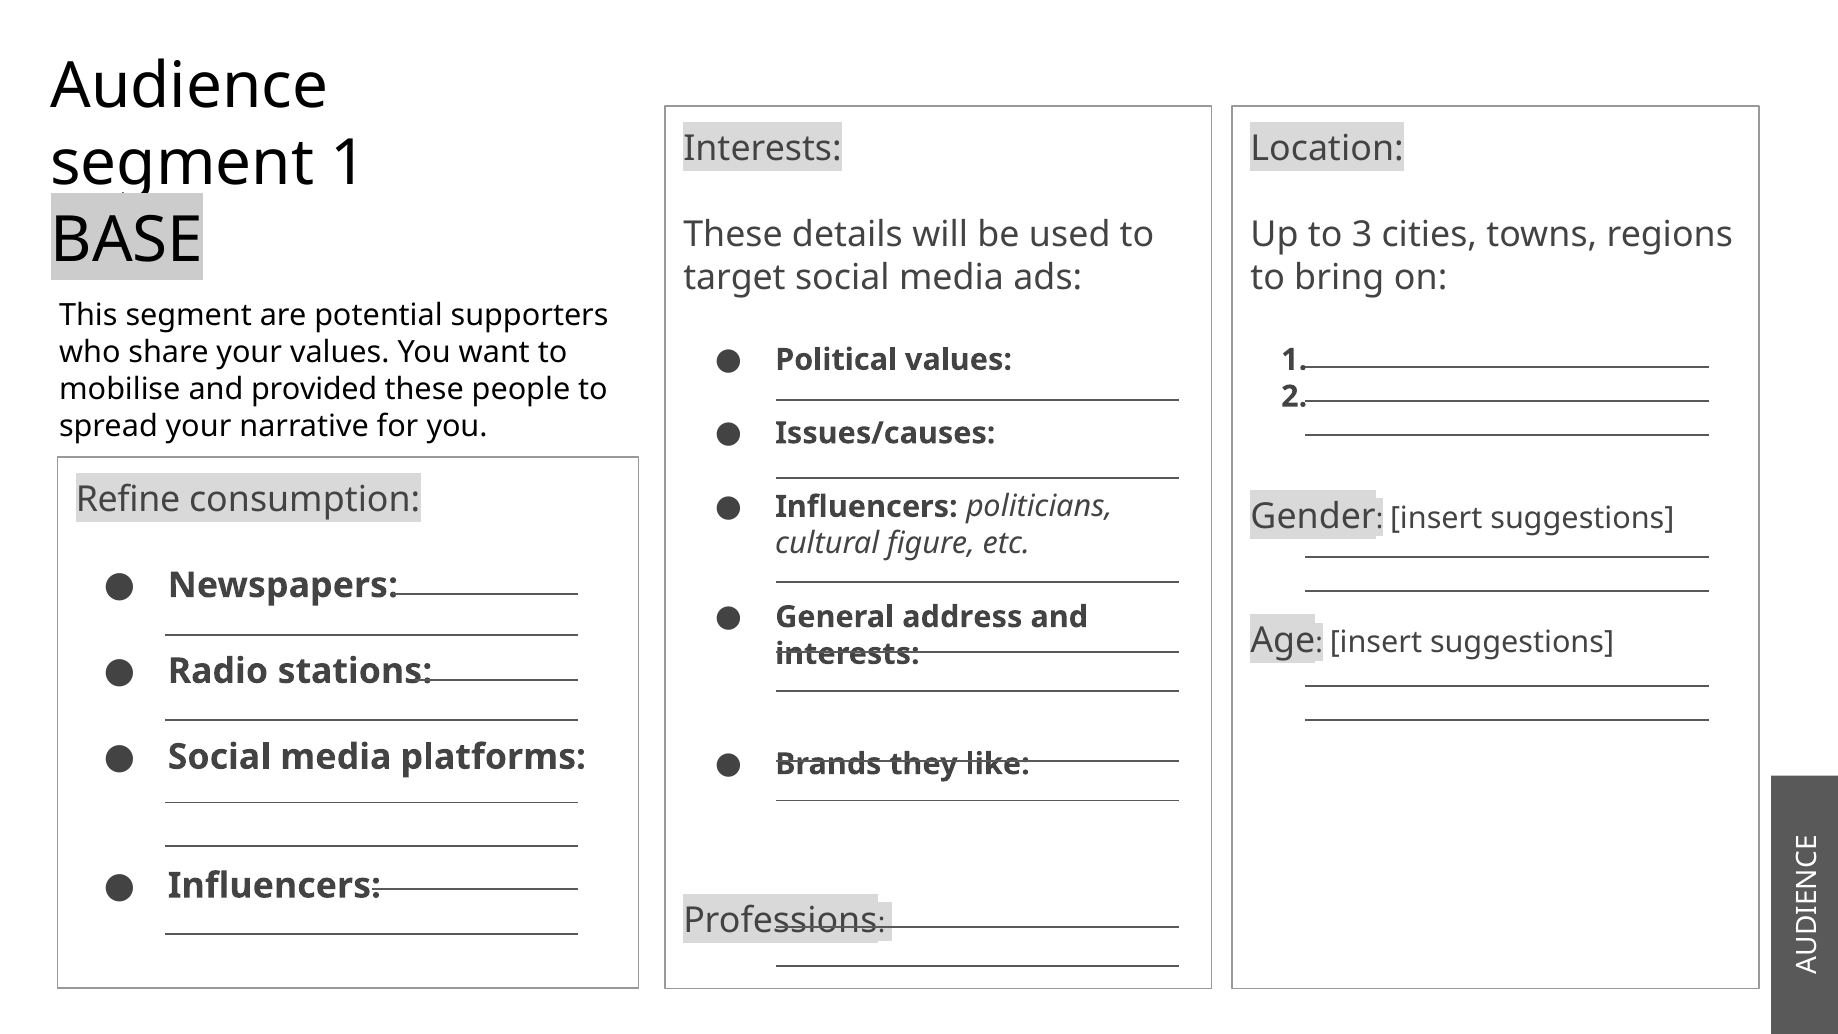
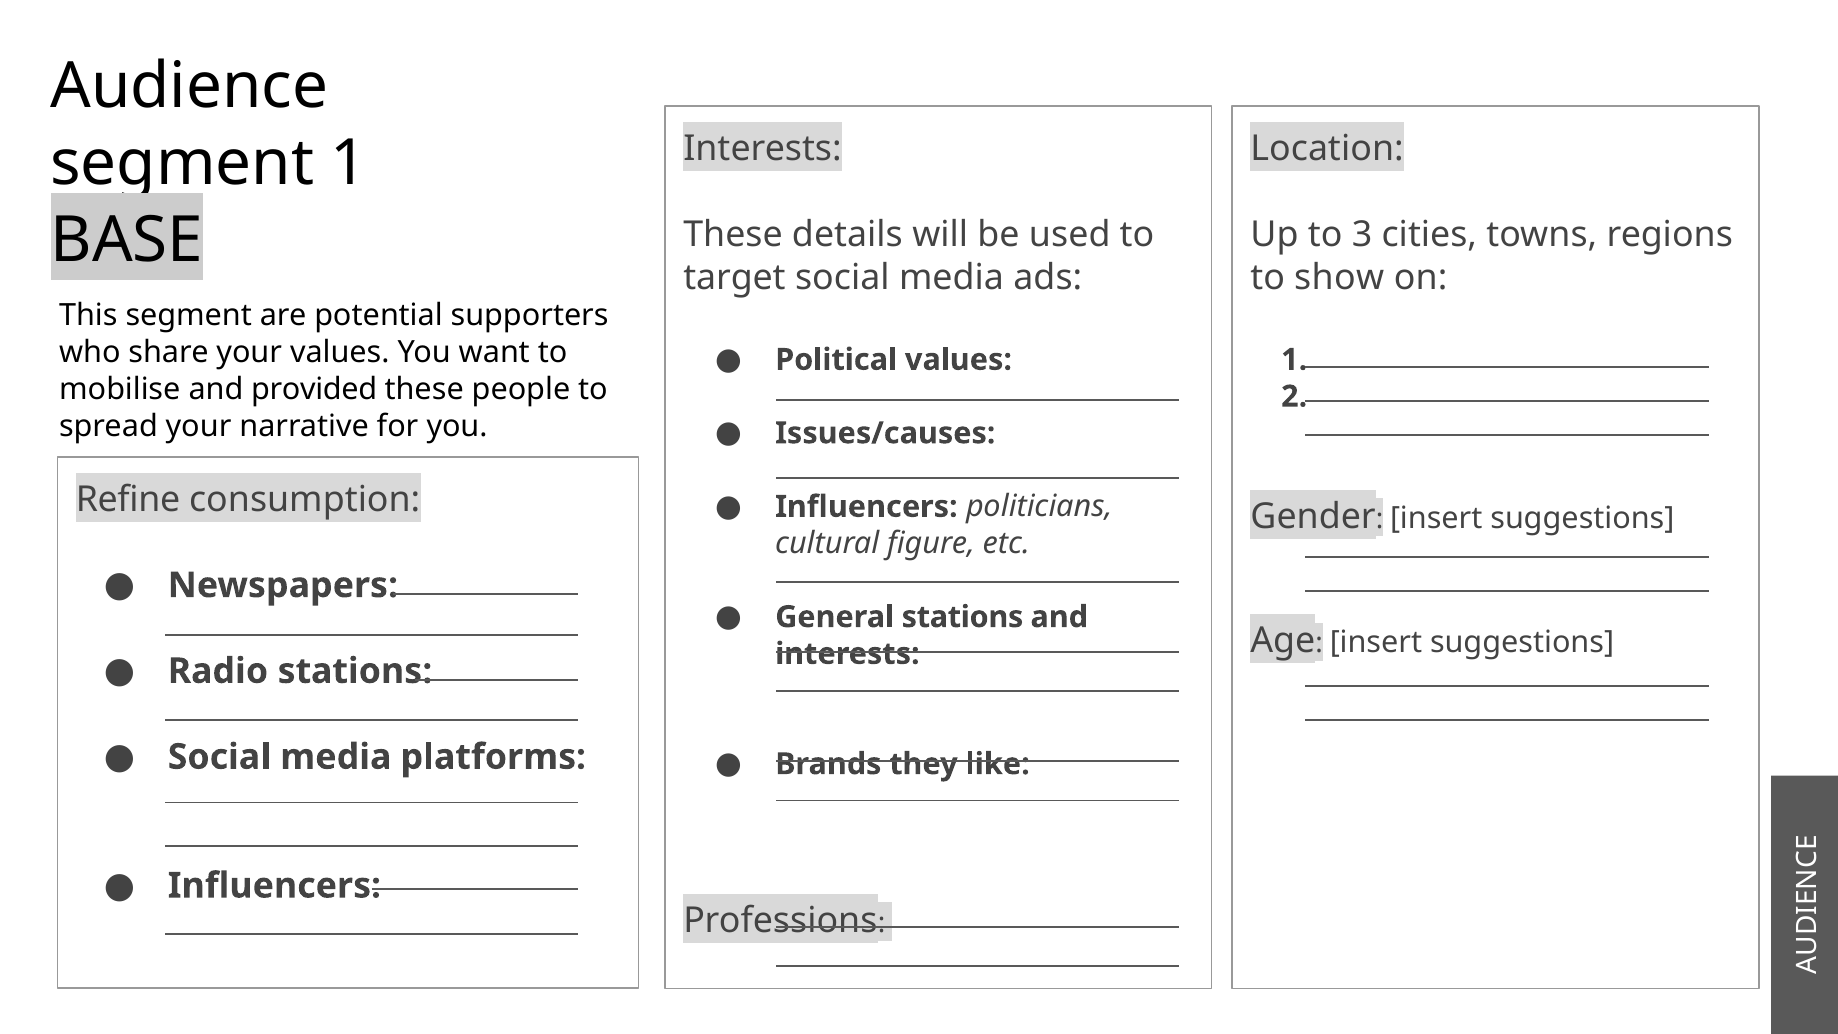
bring: bring -> show (1339, 277)
General address: address -> stations (963, 617)
